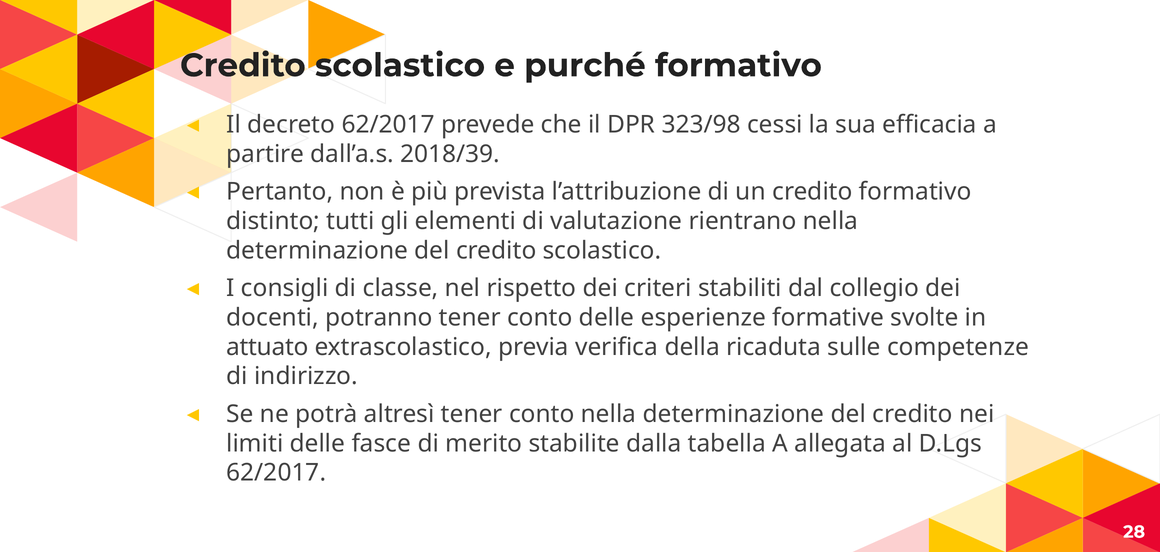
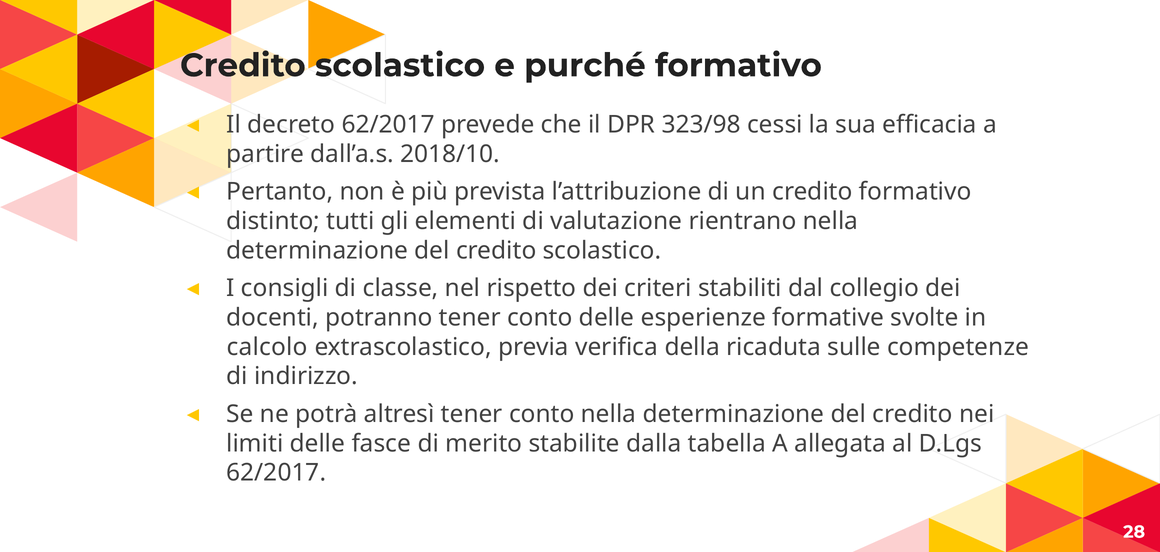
2018/39: 2018/39 -> 2018/10 (450, 154)
attuato: attuato -> calcolo (267, 347)
